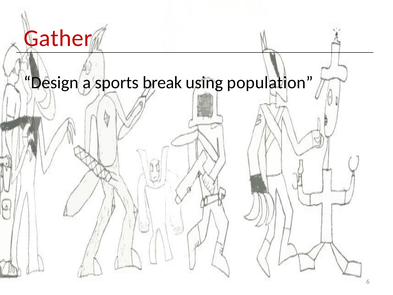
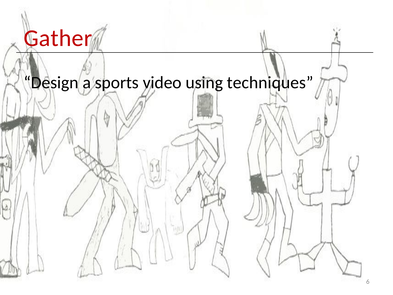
break: break -> video (162, 82)
population: population -> techniques (270, 82)
